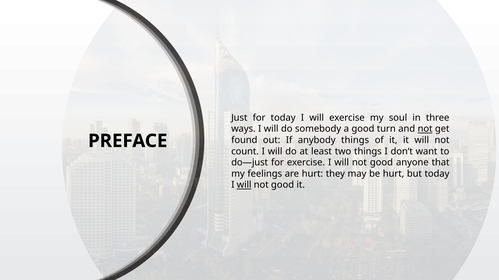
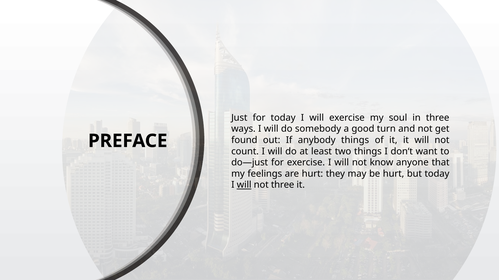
not underline: present -> none (425, 129)
good: good -> know (382, 163)
good: good -> three (283, 185)
